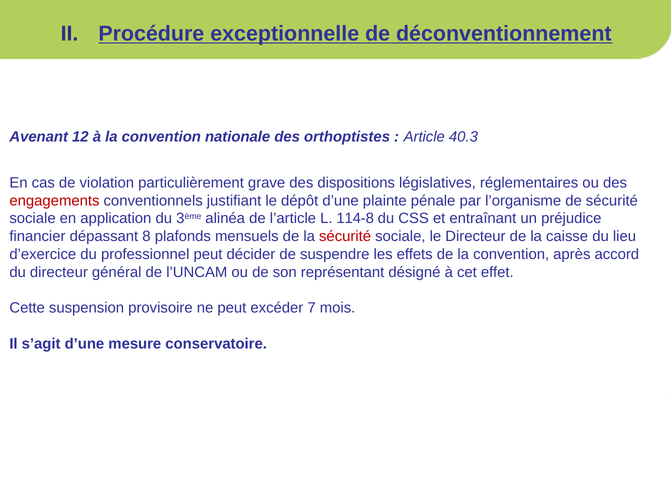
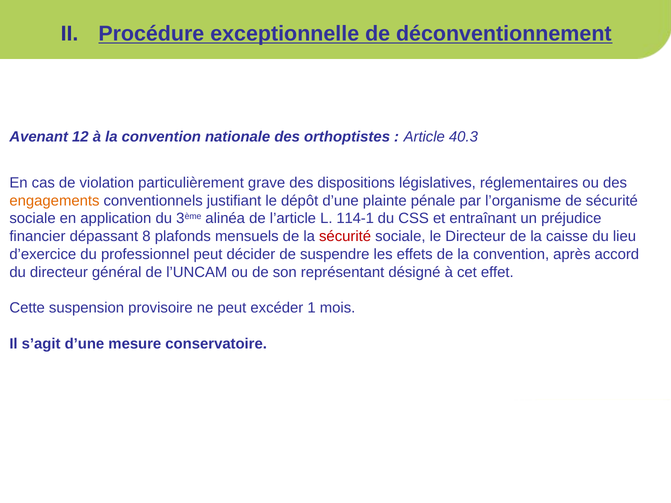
engagements colour: red -> orange (54, 201)
114-8: 114-8 -> 114-1 (355, 219)
7: 7 -> 1 (312, 308)
